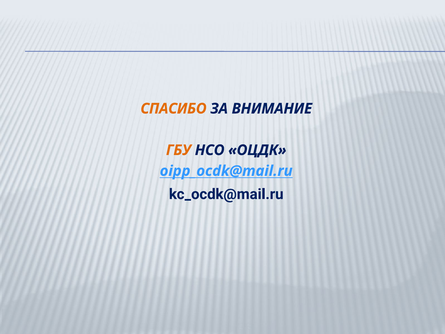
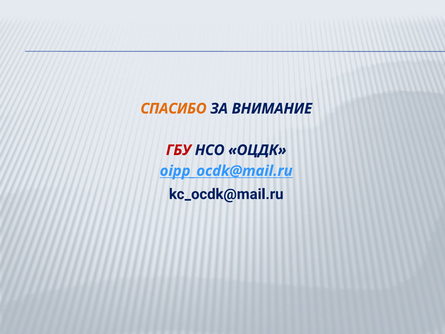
ГБУ colour: orange -> red (179, 150)
